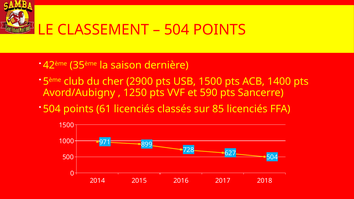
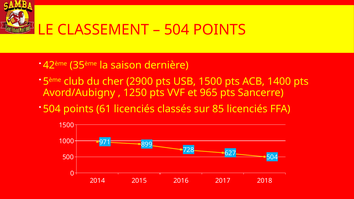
590: 590 -> 965 (209, 93)
